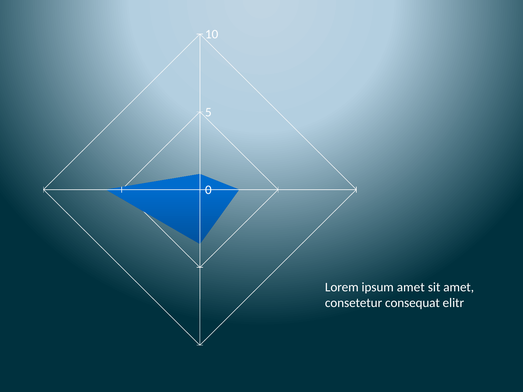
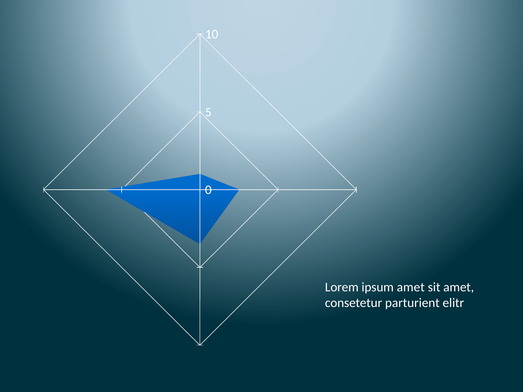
consequat: consequat -> parturient (412, 303)
